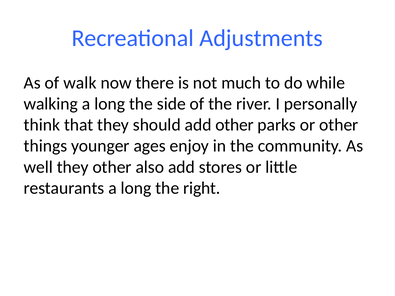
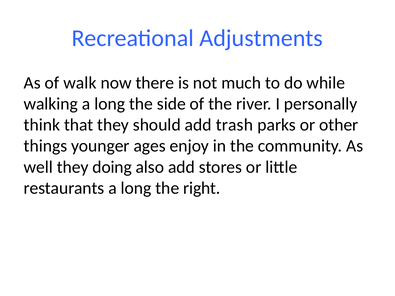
add other: other -> trash (234, 125)
they other: other -> doing (112, 167)
